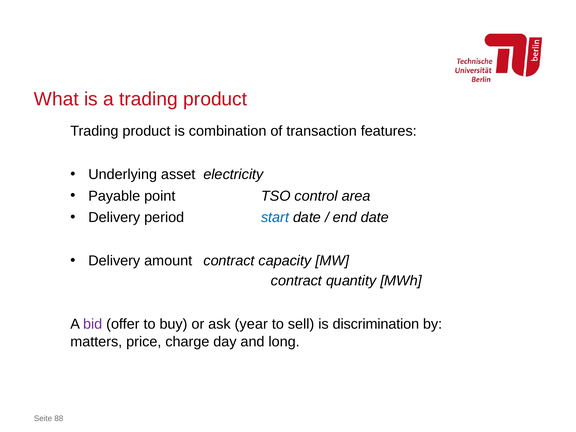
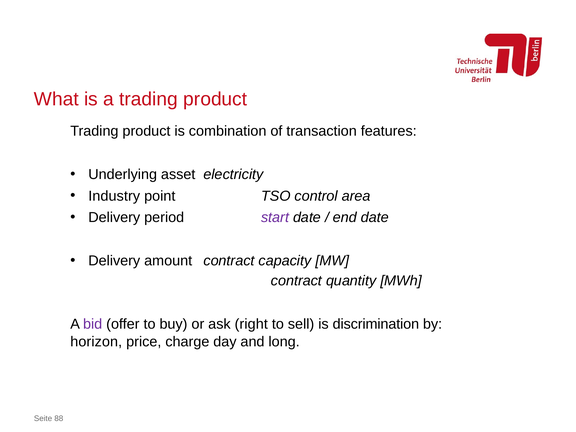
Payable: Payable -> Industry (114, 196)
start colour: blue -> purple (275, 218)
year: year -> right (251, 324)
matters: matters -> horizon (96, 342)
